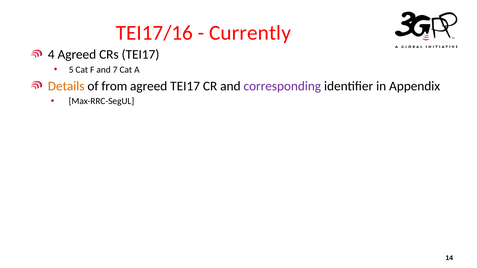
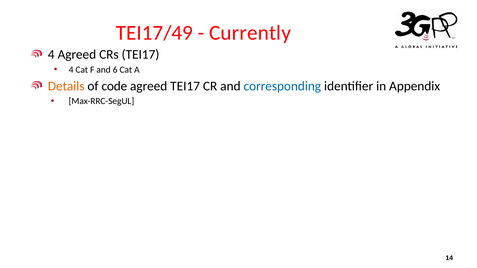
TEI17/16: TEI17/16 -> TEI17/49 (154, 33)
5: 5 -> 4 (71, 70)
7: 7 -> 6 (115, 70)
from: from -> code (114, 86)
corresponding colour: purple -> blue (282, 86)
